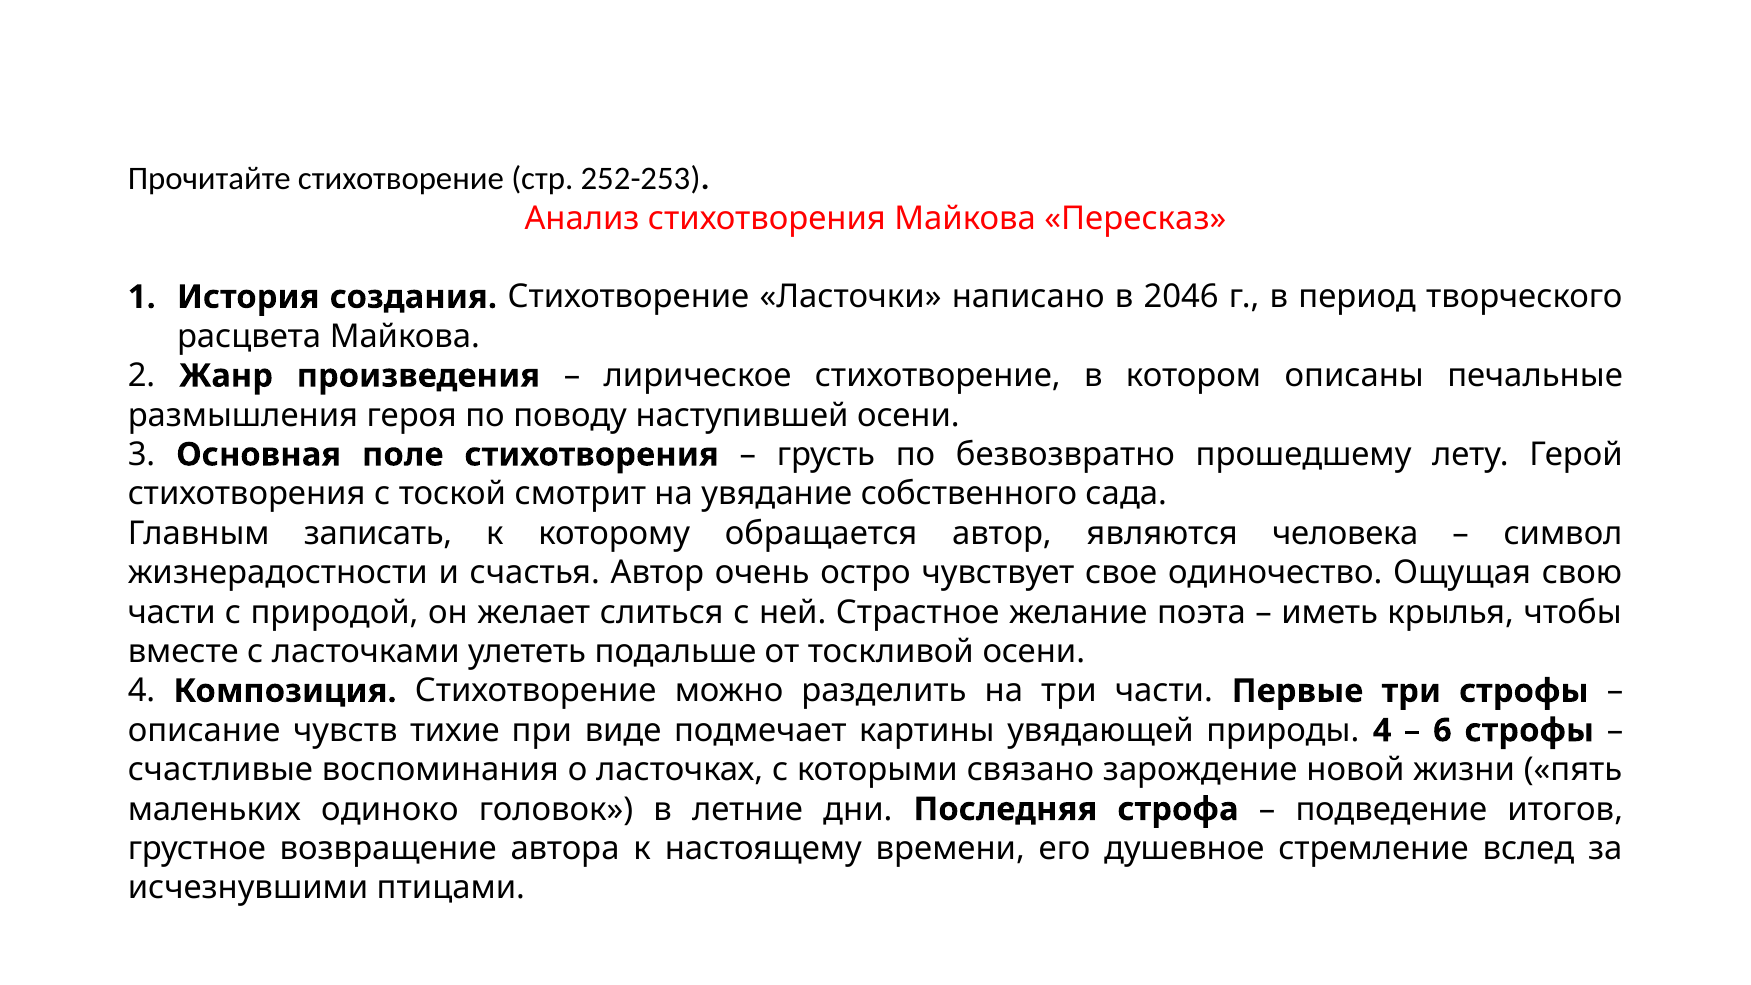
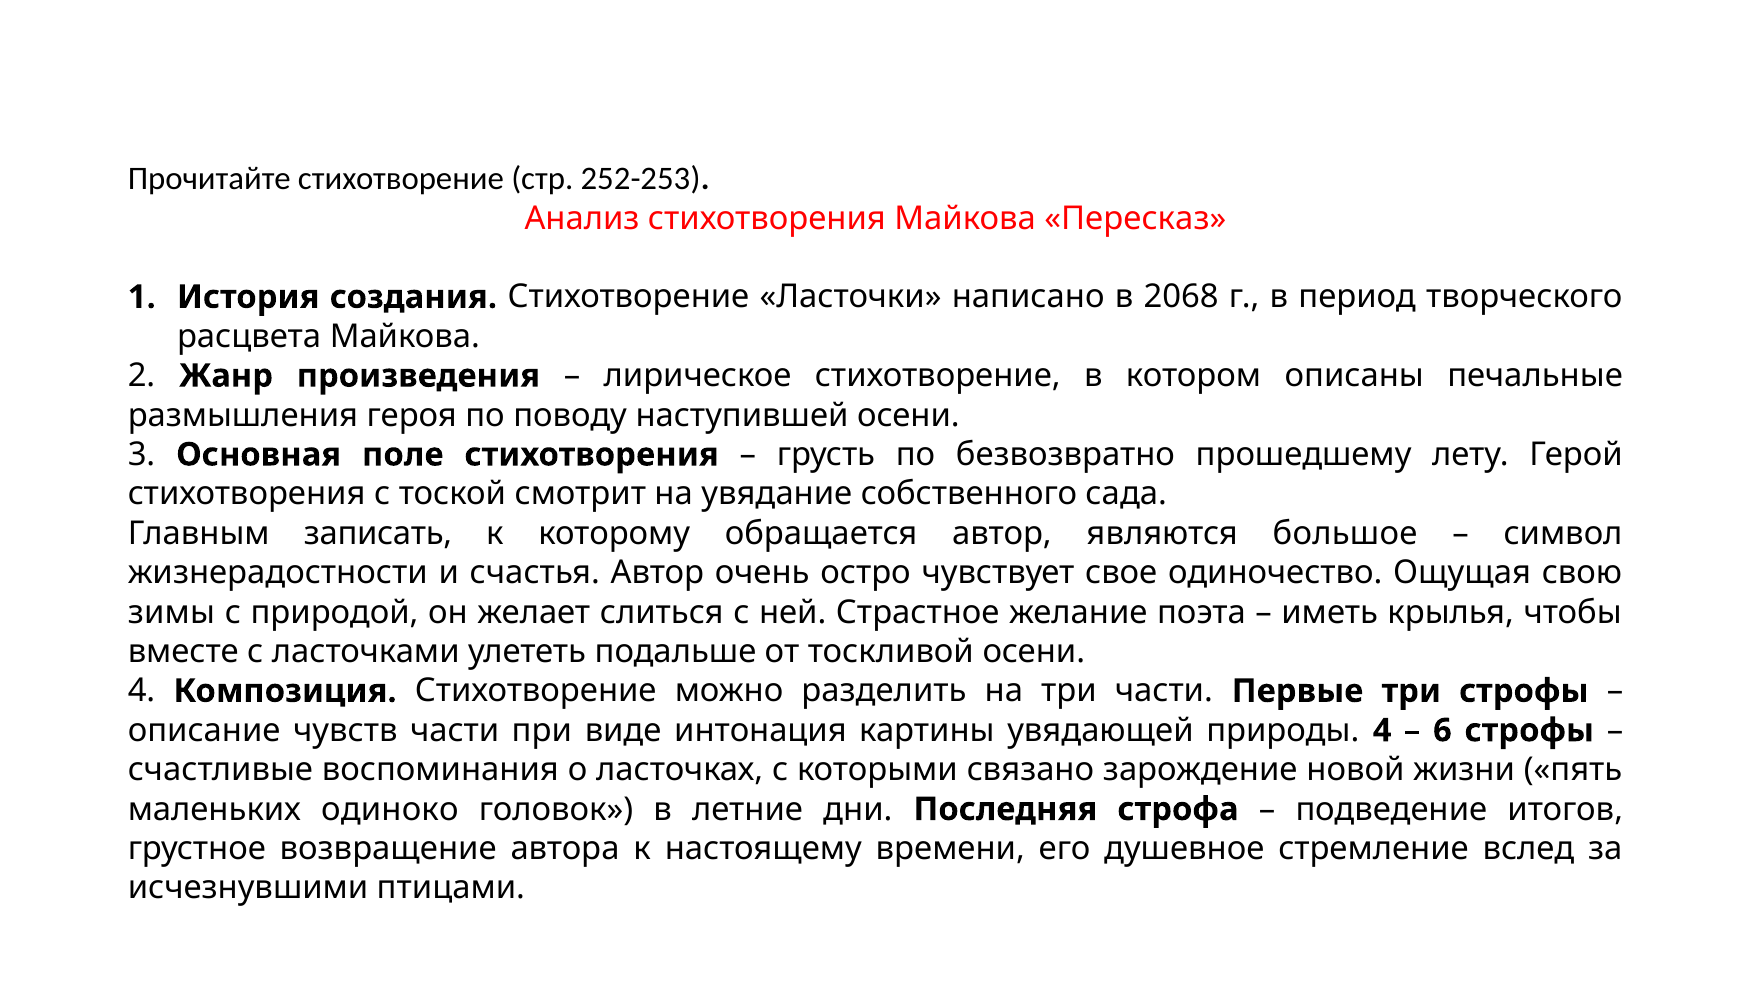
2046: 2046 -> 2068 (1181, 297)
человека: человека -> большое (1345, 533)
части: части -> зимы (171, 612)
чувств тихие: тихие -> части (455, 730)
подмечает: подмечает -> интонация (760, 730)
